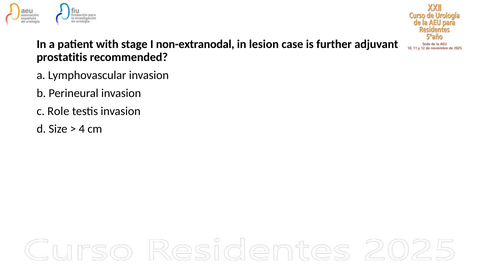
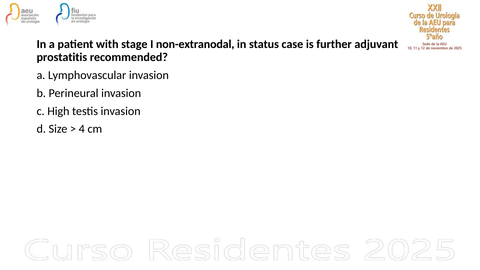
lesion: lesion -> status (264, 44)
Role: Role -> High (58, 111)
